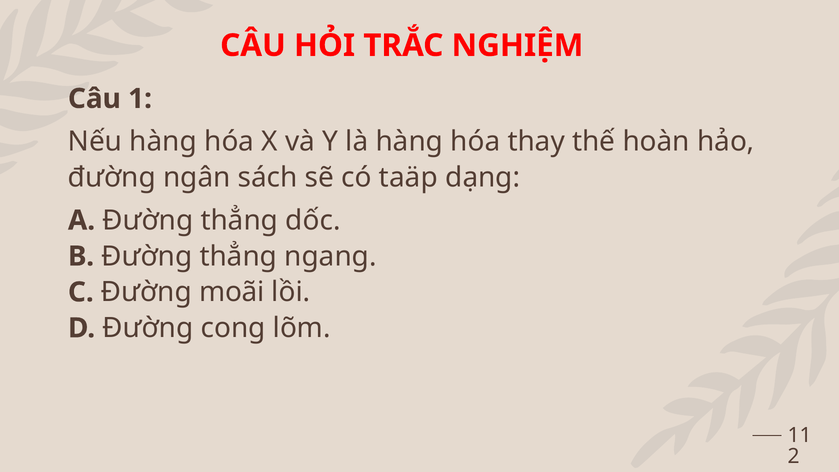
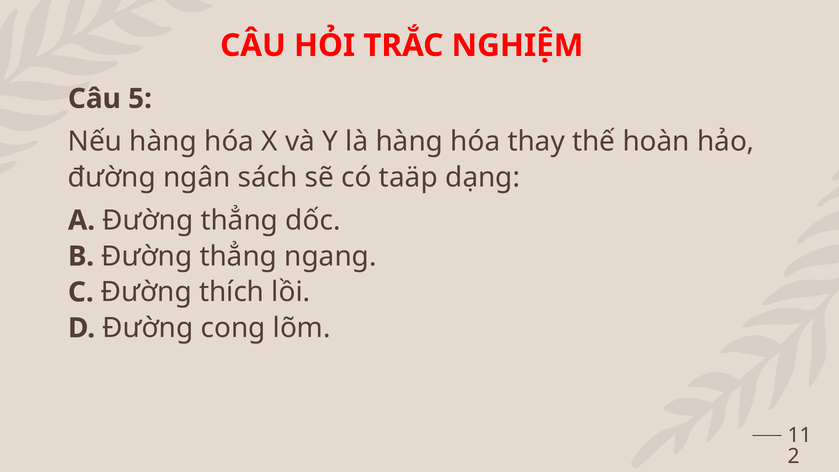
1: 1 -> 5 (140, 99)
moãi: moãi -> thích (232, 292)
